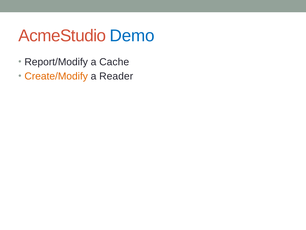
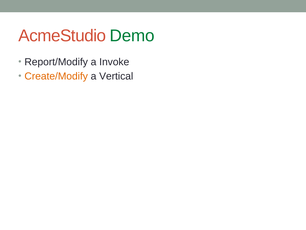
Demo colour: blue -> green (132, 36)
Cache: Cache -> Invoke (114, 62)
Reader: Reader -> Vertical (116, 76)
